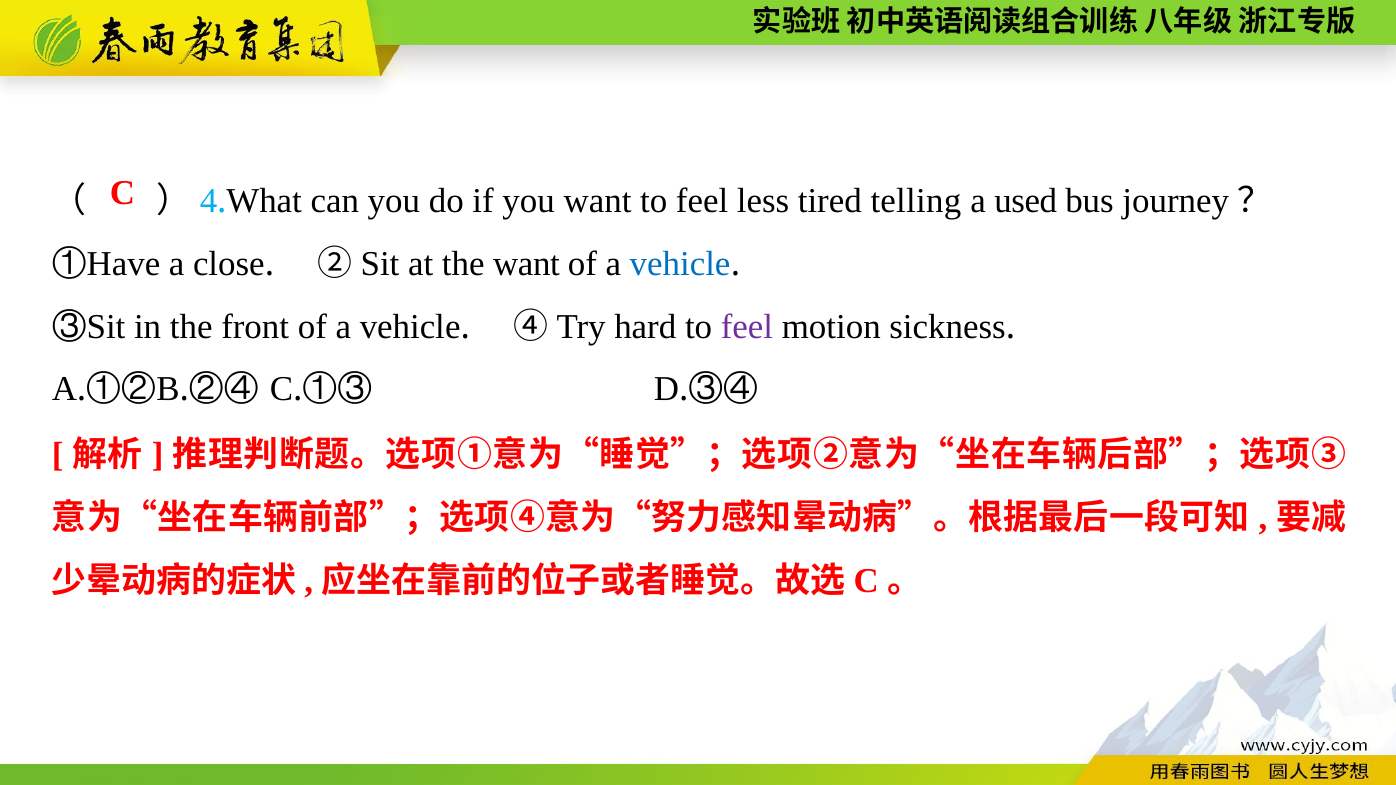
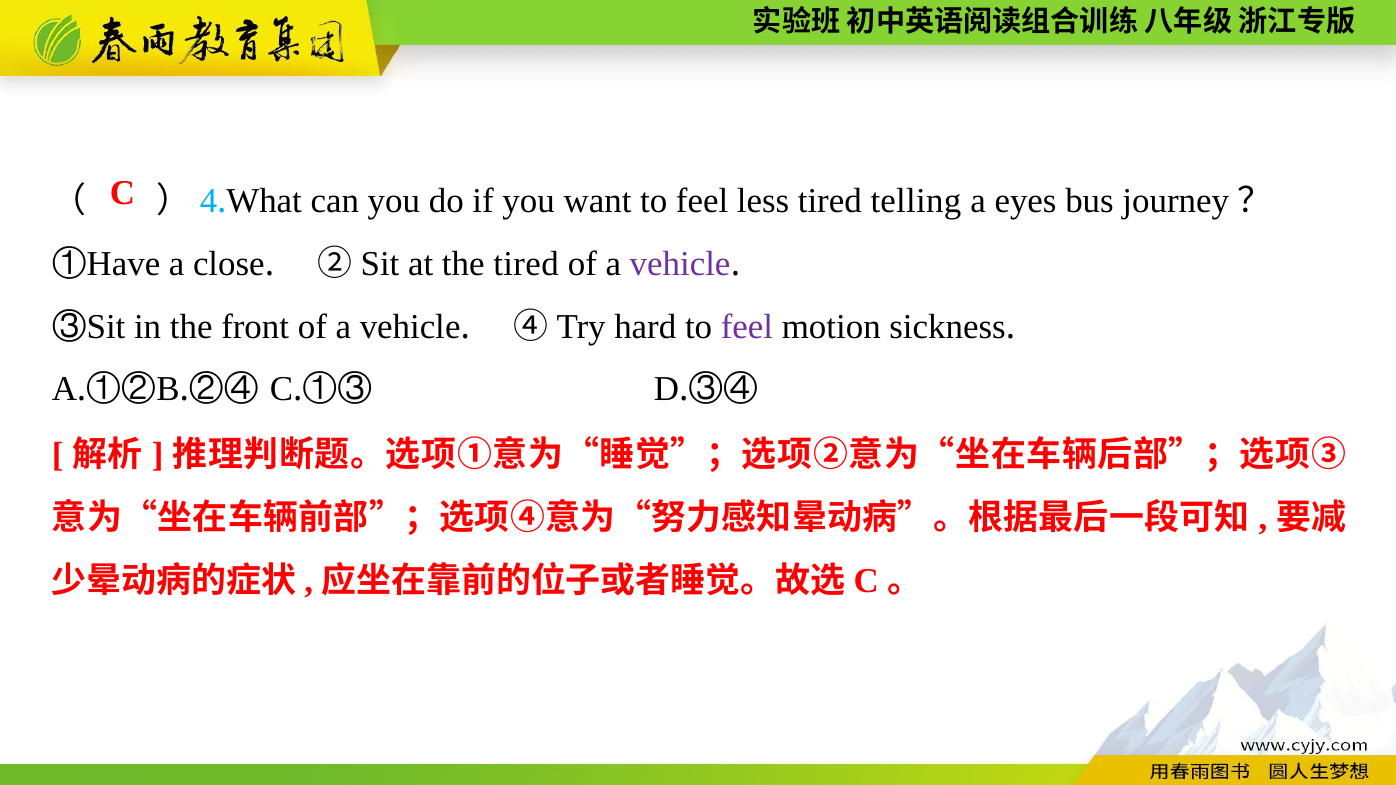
used: used -> eyes (1026, 201)
the want: want -> tired (526, 264)
vehicle colour: blue -> purple (680, 264)
